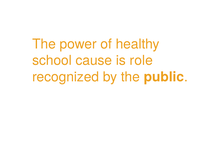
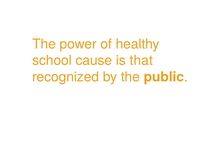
role: role -> that (141, 60)
